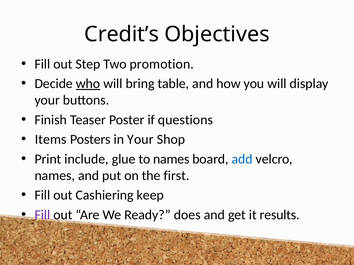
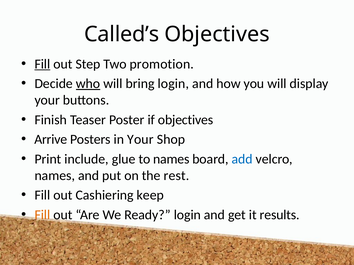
Credit’s: Credit’s -> Called’s (122, 34)
Fill underline: none -> present (42, 64)
bring table: table -> login (173, 84)
if questions: questions -> objectives (186, 120)
Items: Items -> Arrive (51, 140)
first: first -> rest (177, 176)
Fill colour: purple -> orange (42, 215)
Ready does: does -> login (187, 215)
